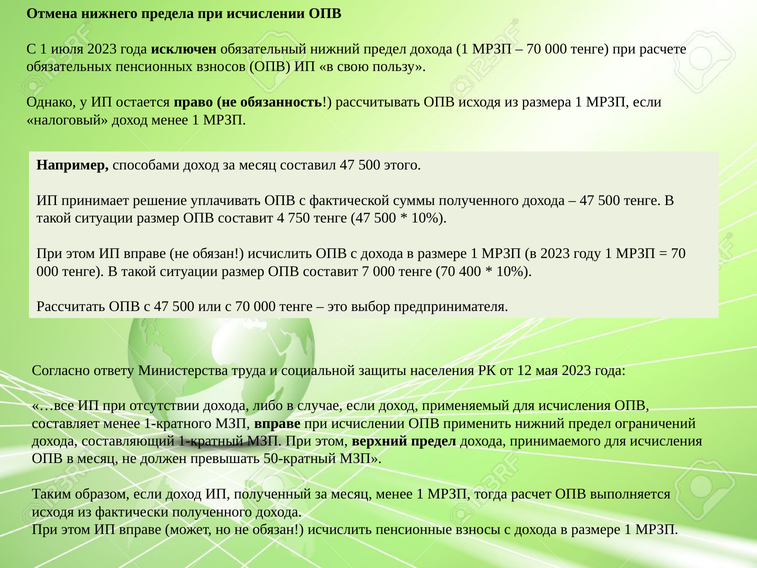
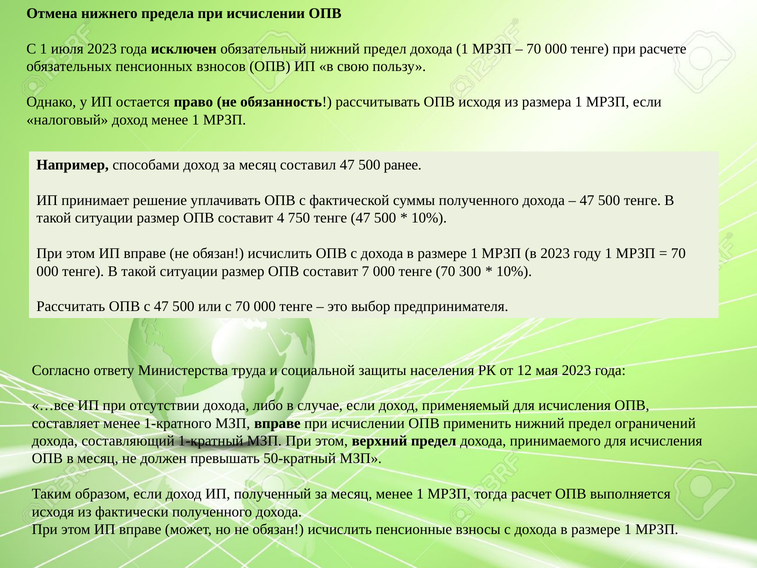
этого: этого -> ранее (403, 165)
400: 400 -> 300 (470, 271)
